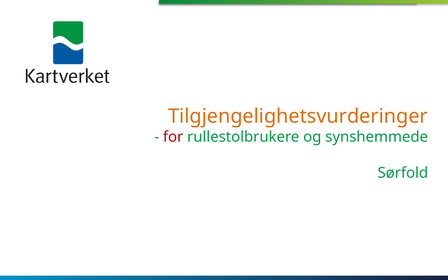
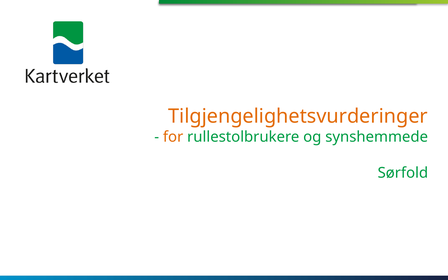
for colour: red -> orange (173, 137)
